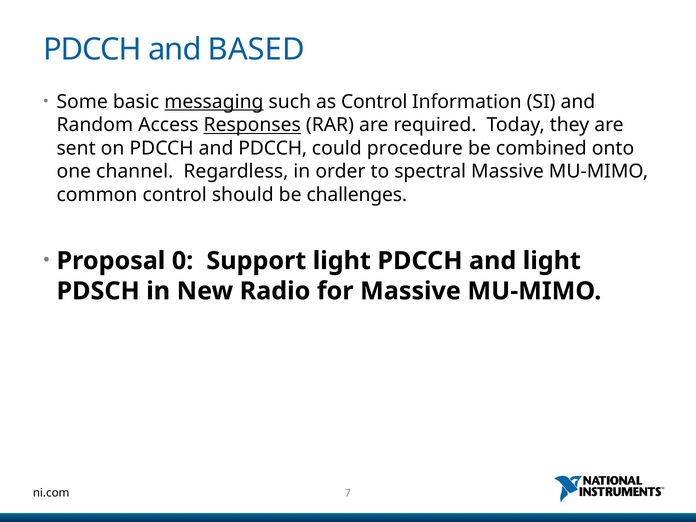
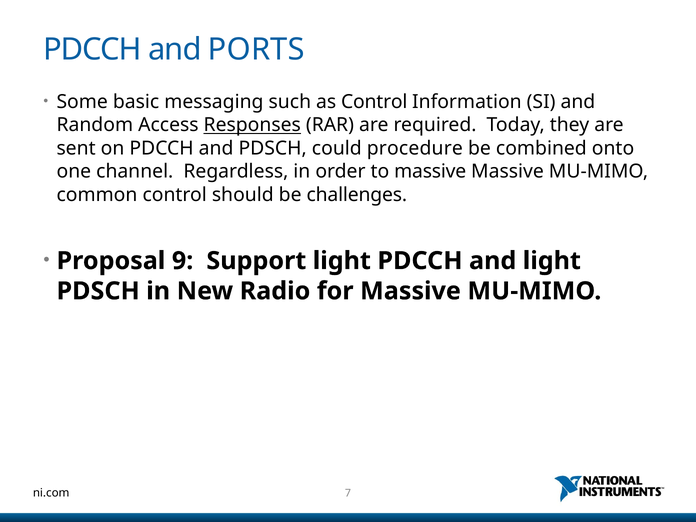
BASED: BASED -> PORTS (256, 50)
messaging underline: present -> none (214, 102)
and PDCCH: PDCCH -> PDSCH (273, 148)
to spectral: spectral -> massive (430, 172)
0: 0 -> 9 (183, 261)
